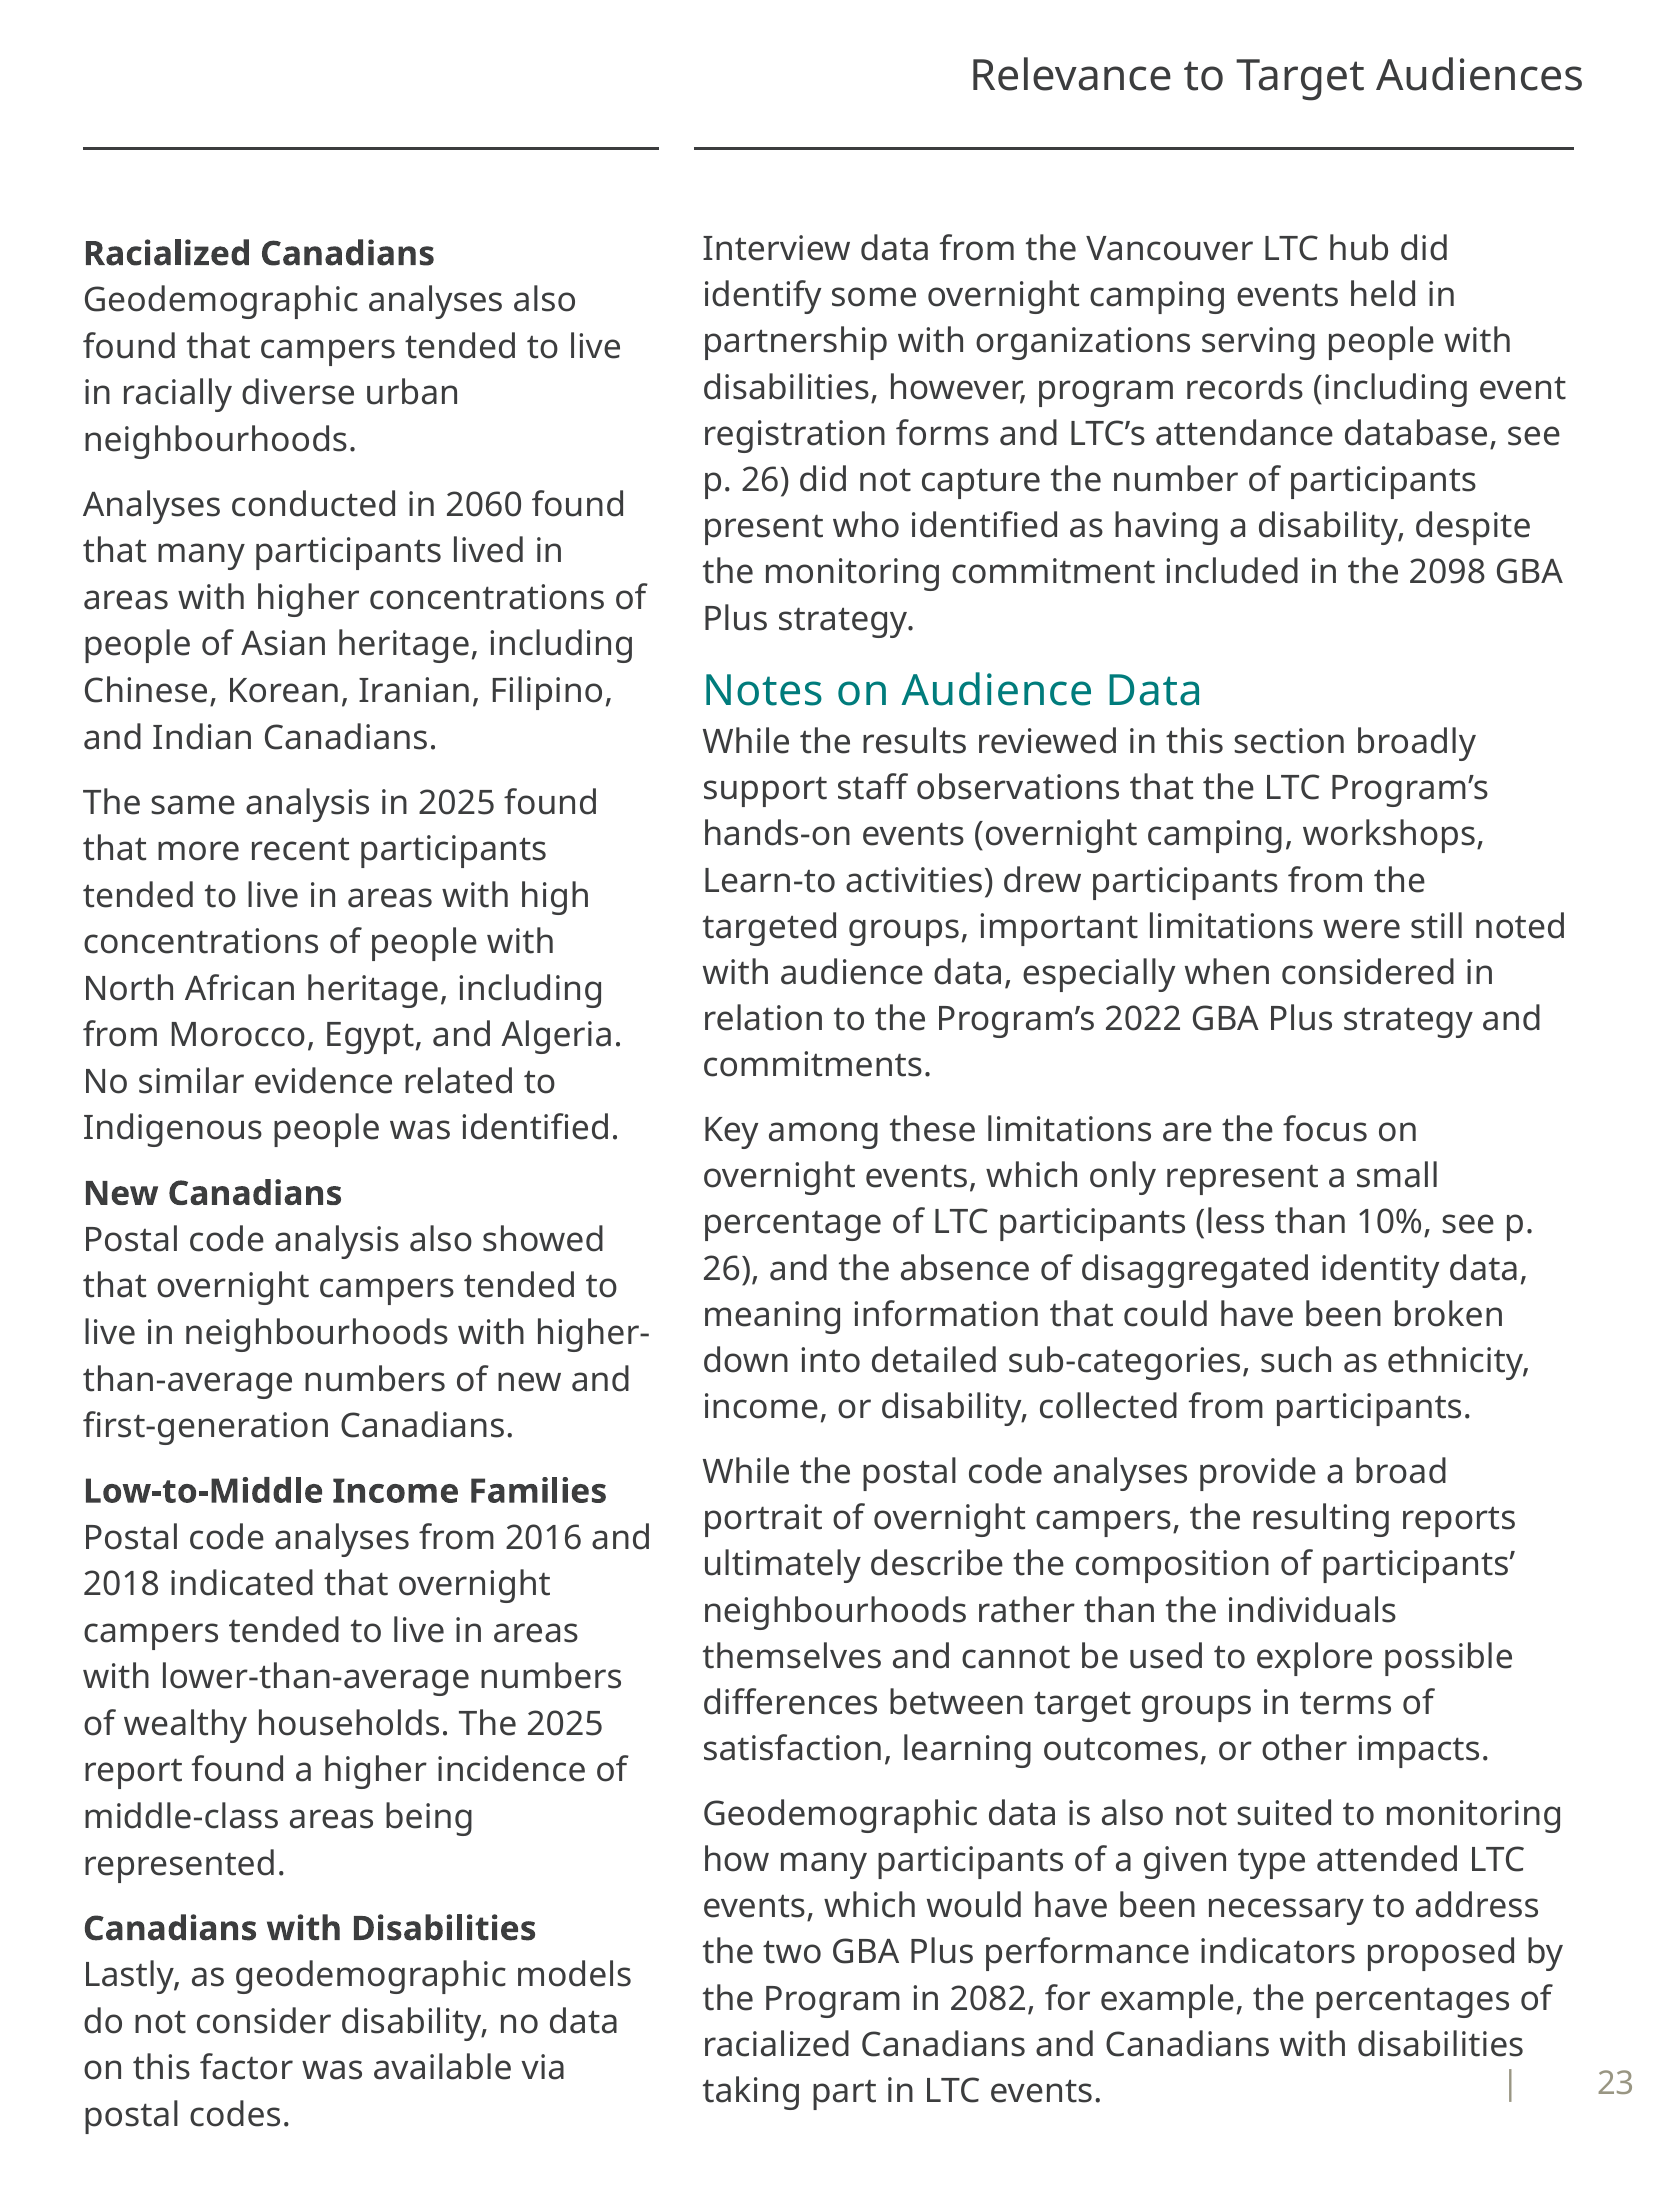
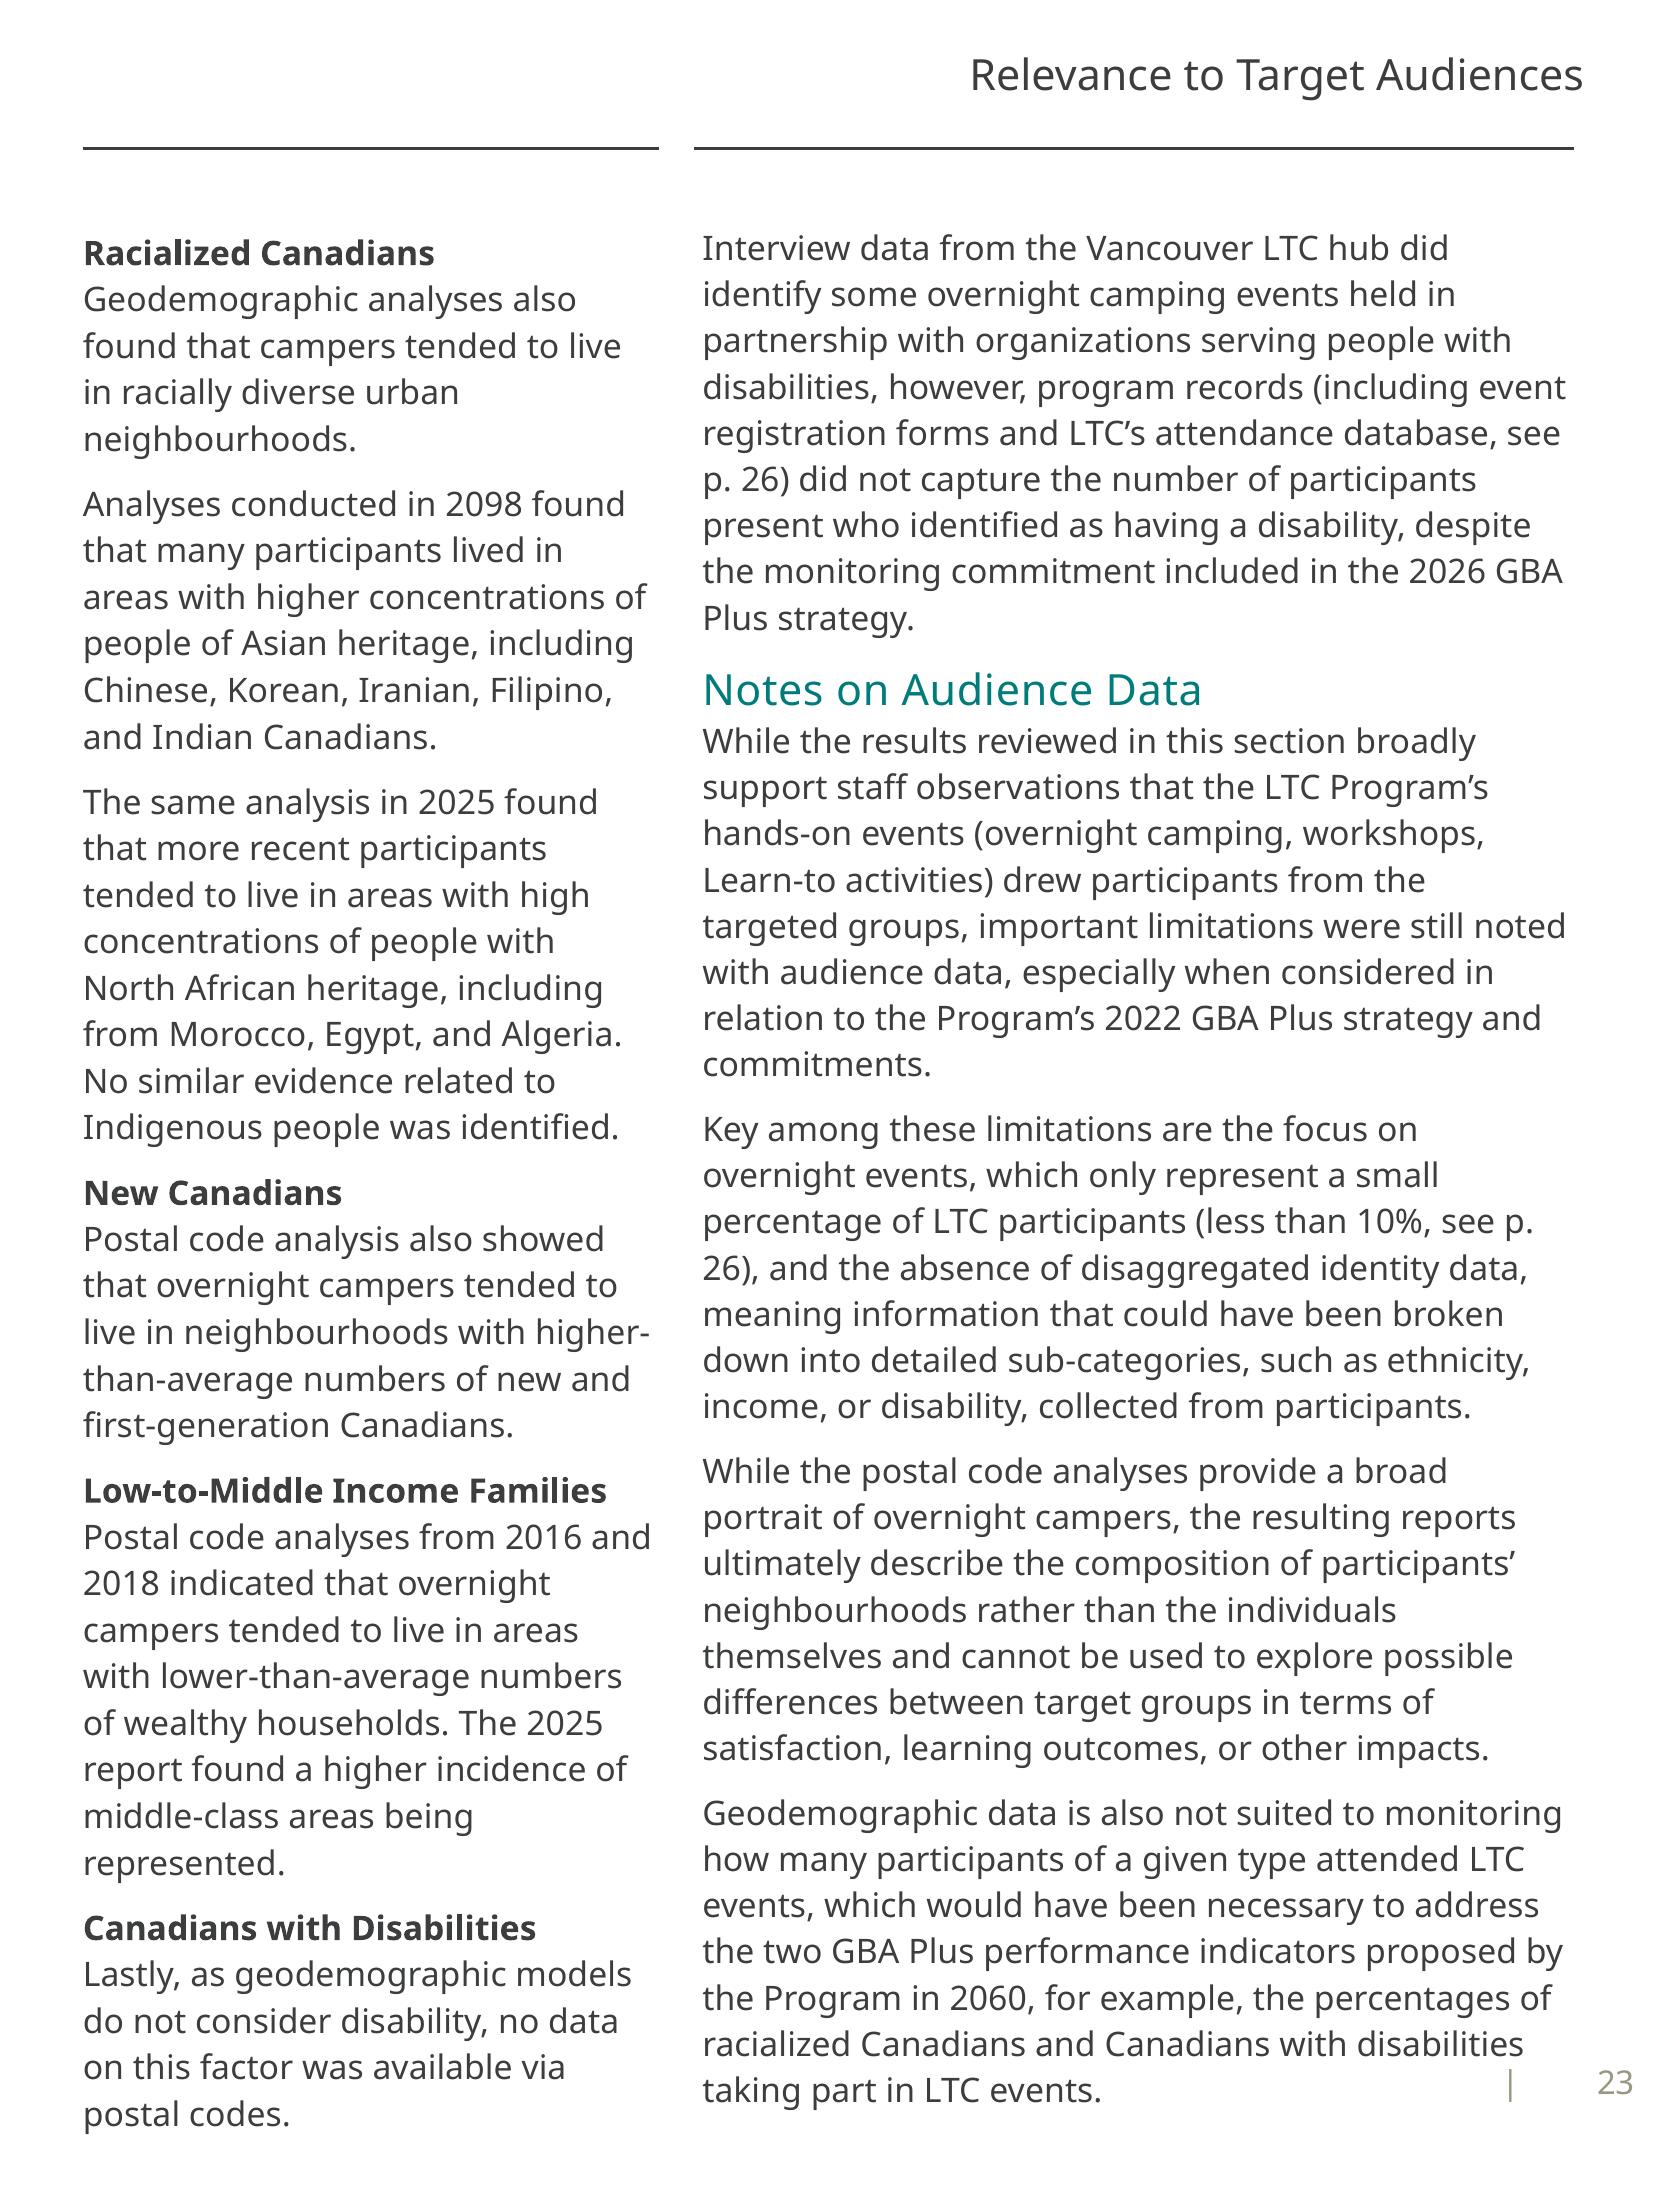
2060: 2060 -> 2098 (484, 505)
2098: 2098 -> 2026 (1447, 573)
2082: 2082 -> 2060 (993, 1998)
